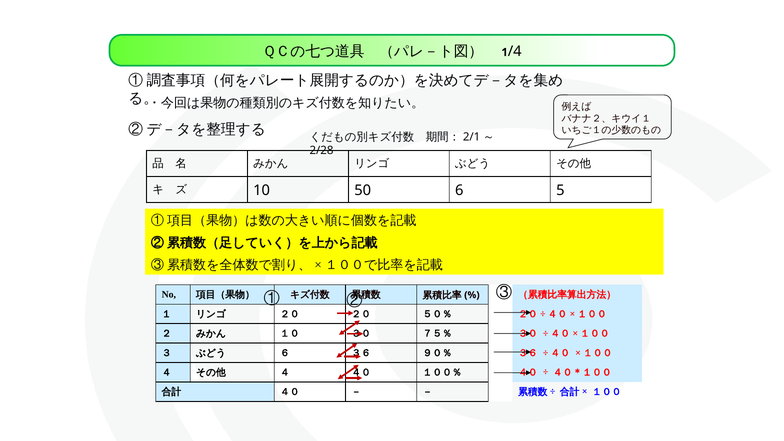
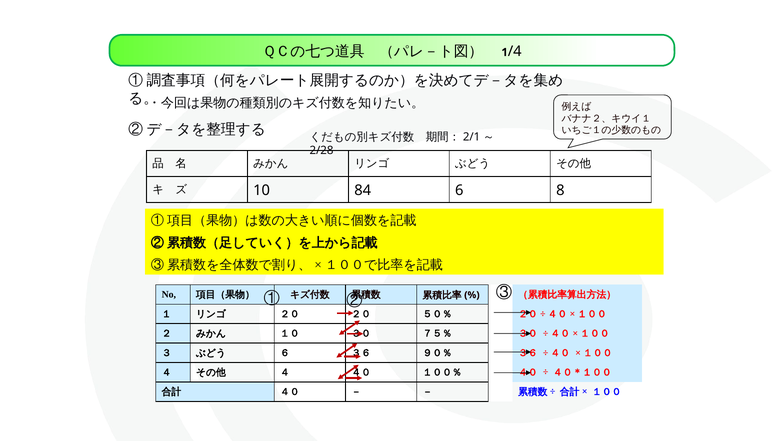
50: 50 -> 84 (363, 190)
5: 5 -> 8 (560, 190)
